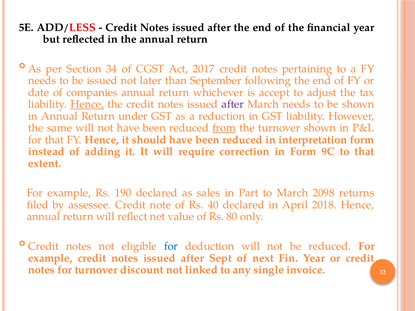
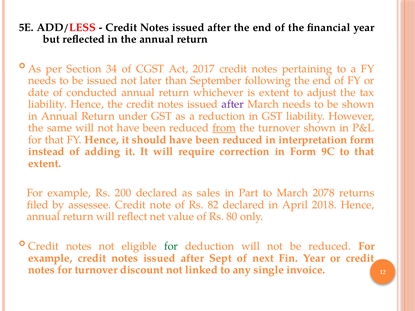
companies: companies -> conducted (92, 93)
is accept: accept -> extent (274, 93)
Hence underline: present -> none (87, 104)
190: 190 -> 200 (123, 193)
2098: 2098 -> 2078 (324, 193)
40: 40 -> 82 (213, 205)
for colour: blue -> green (171, 246)
